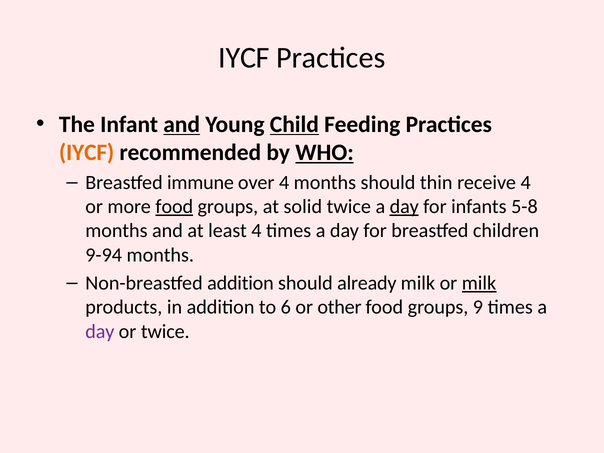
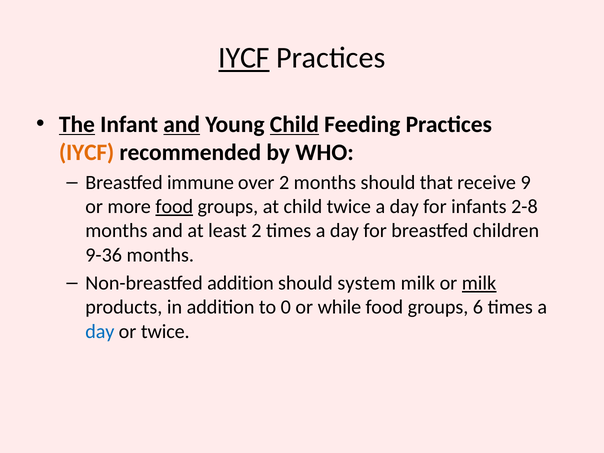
IYCF underline: none -> present (244, 58)
The underline: none -> present (77, 124)
WHO underline: present -> none (325, 153)
over 4: 4 -> 2 (284, 182)
thin: thin -> that (436, 182)
receive 4: 4 -> 9 (526, 182)
at solid: solid -> child (303, 207)
day underline: present -> none (404, 207)
5-8: 5-8 -> 2-8 (524, 207)
least 4: 4 -> 2 (256, 231)
9-94: 9-94 -> 9-36 (104, 255)
already: already -> system (367, 283)
6: 6 -> 0 (286, 307)
other: other -> while (339, 307)
9: 9 -> 6 (478, 307)
day colour: purple -> blue (100, 331)
